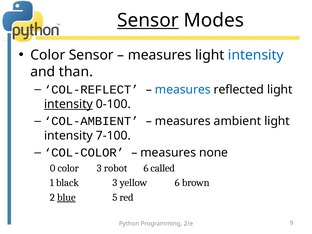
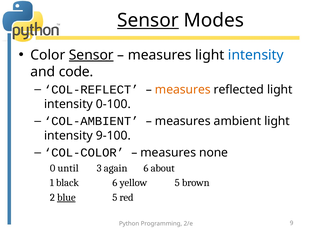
Sensor underline: none -> present (91, 55)
than: than -> code (76, 72)
measures colour: blue -> orange (183, 90)
intensity underline: present -> none (68, 104)
7-100: 7-100 -> 9-100 (113, 136)
0 color: color -> until (68, 168)
robot: robot -> again (116, 168)
called: called -> about (163, 168)
black 3: 3 -> 6 (115, 183)
yellow 6: 6 -> 5 (177, 183)
